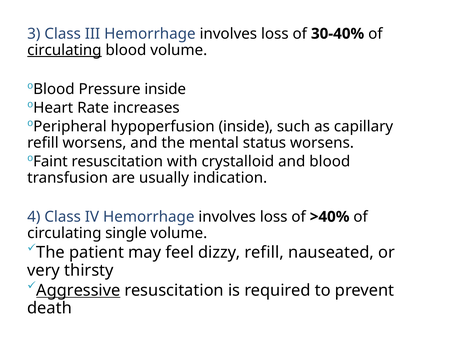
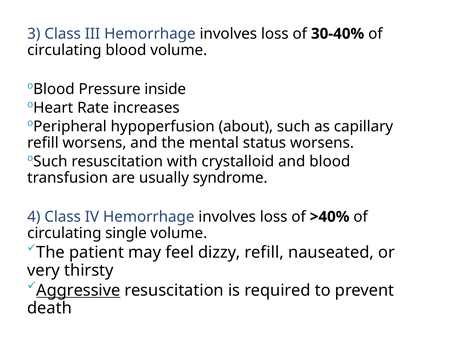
circulating underline: present -> none (64, 50)
hypoperfusion inside: inside -> about (246, 126)
Faint: Faint -> Such (50, 161)
indication: indication -> syndrome (230, 178)
